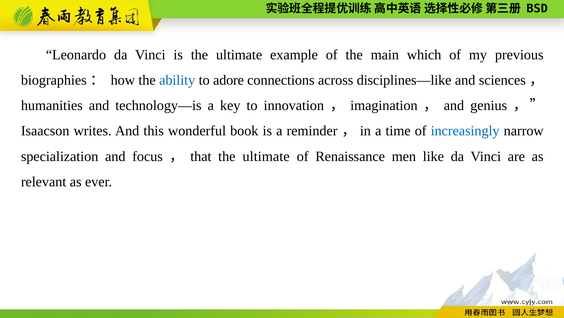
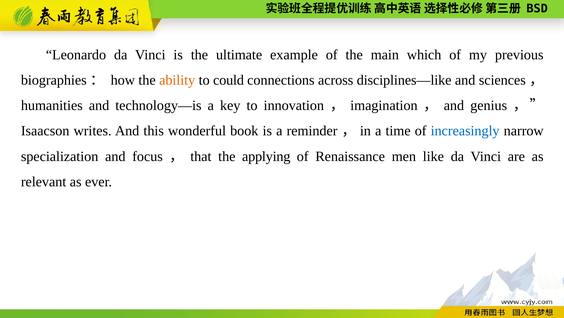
ability colour: blue -> orange (177, 80)
adore: adore -> could (229, 80)
ultimate: ultimate -> applying (266, 156)
